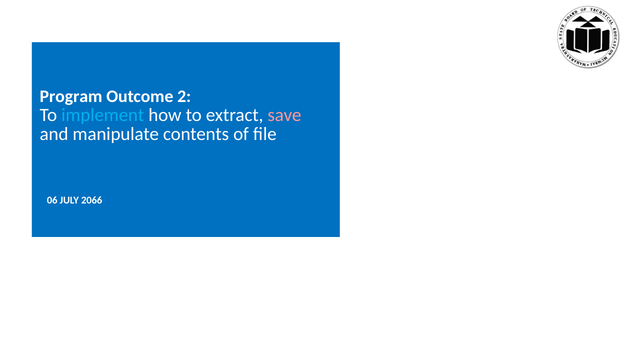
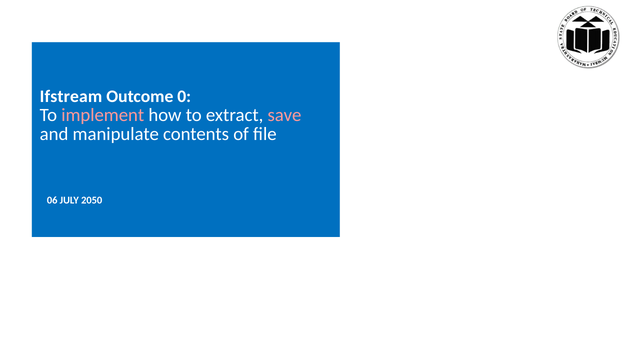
Program: Program -> Ifstream (71, 97)
2: 2 -> 0 (184, 97)
implement colour: light blue -> pink (103, 115)
2066: 2066 -> 2050 (92, 201)
